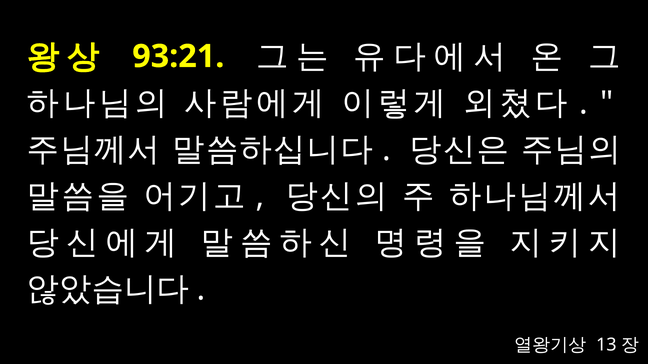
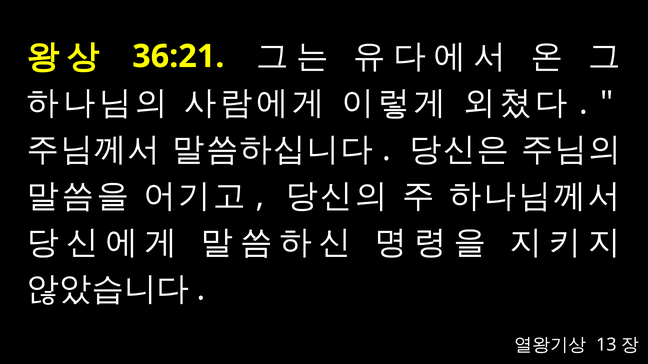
93:21: 93:21 -> 36:21 (178, 56)
